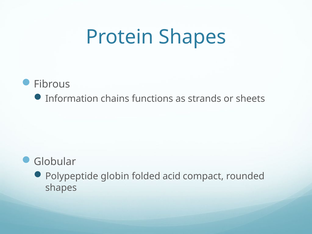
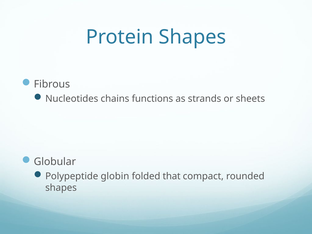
Information: Information -> Nucleotides (72, 99)
acid: acid -> that (172, 176)
